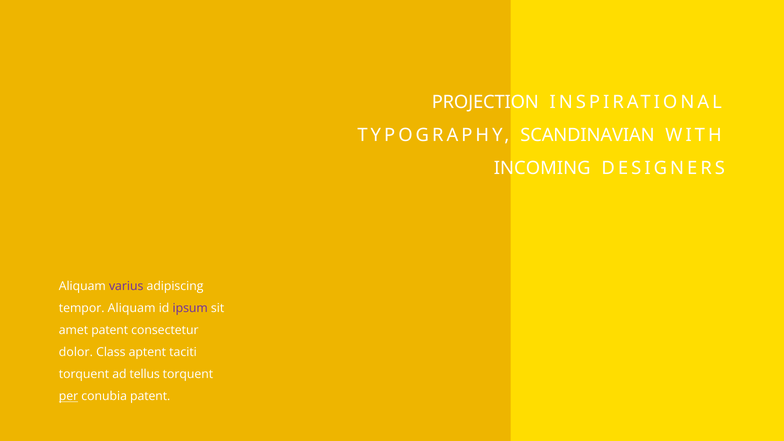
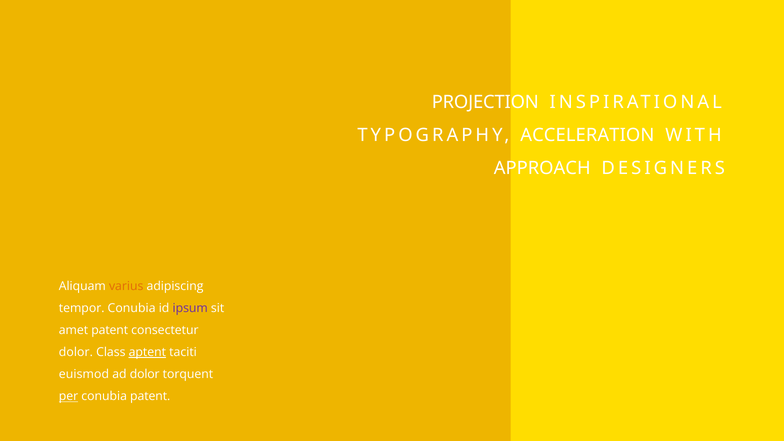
SCANDINAVIAN: SCANDINAVIAN -> ACCELERATION (587, 135)
INCOMING: INCOMING -> APPROACH (542, 168)
varius colour: purple -> orange (126, 286)
tempor Aliquam: Aliquam -> Conubia (132, 308)
aptent underline: none -> present (147, 352)
torquent: torquent -> euismod (84, 374)
ad tellus: tellus -> dolor (145, 374)
